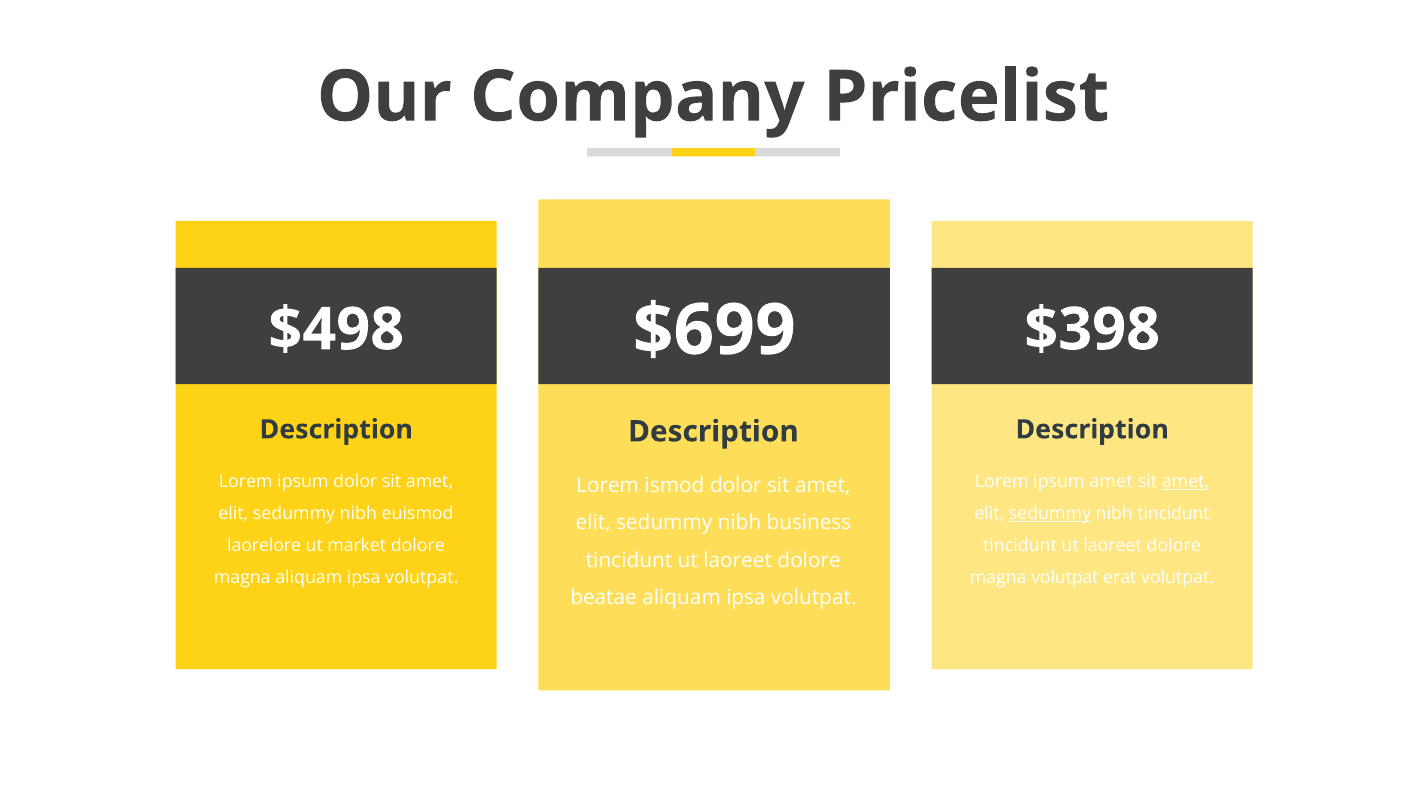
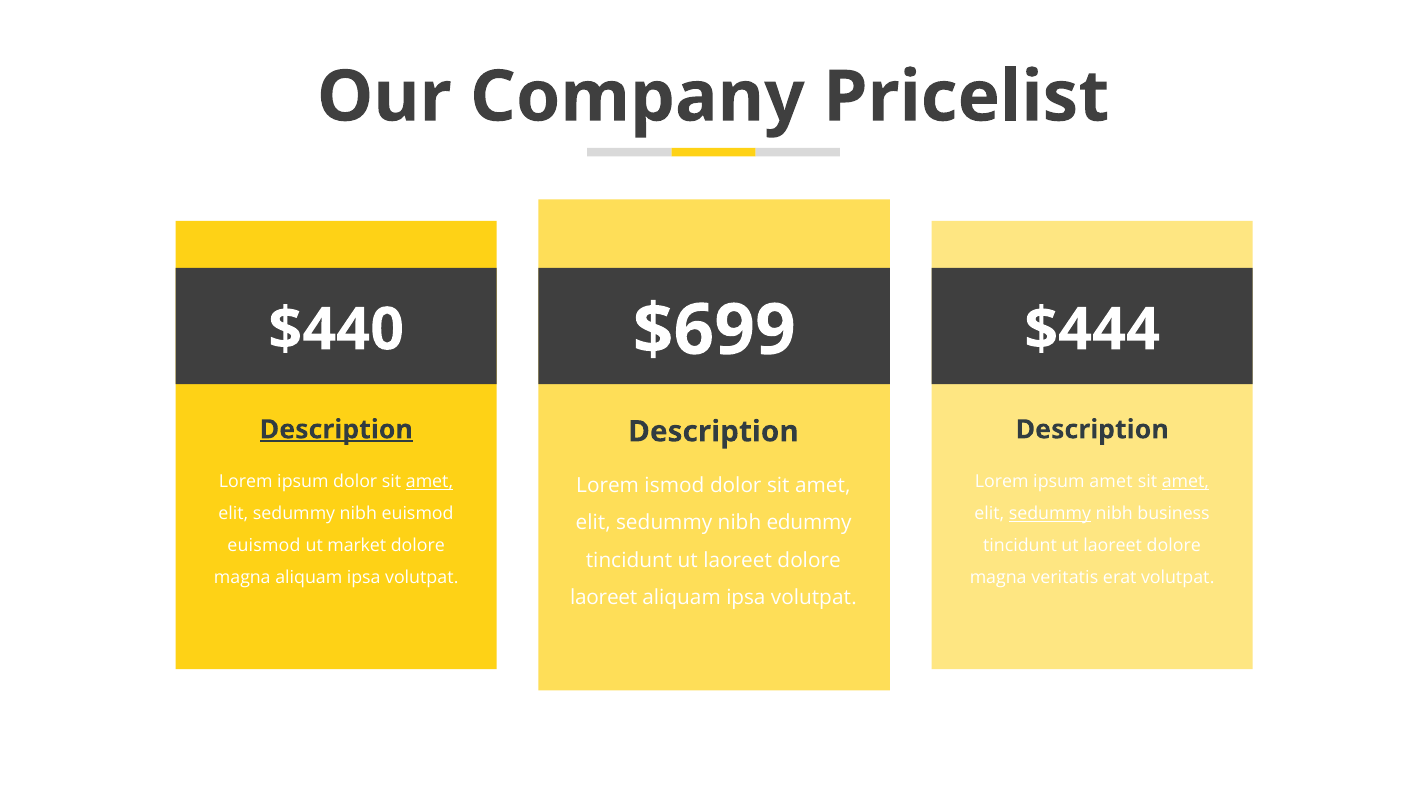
$498: $498 -> $440 (336, 330)
$398: $398 -> $444 (1092, 330)
Description underline: none -> present (336, 429)
amet underline: none -> present (430, 481)
nibh tincidunt: tincidunt -> business (1174, 513)
business: business -> edummy (809, 523)
laorelore: laorelore -> euismod (264, 546)
magna volutpat: volutpat -> veritatis (1065, 578)
beatae: beatae -> laoreet (604, 598)
